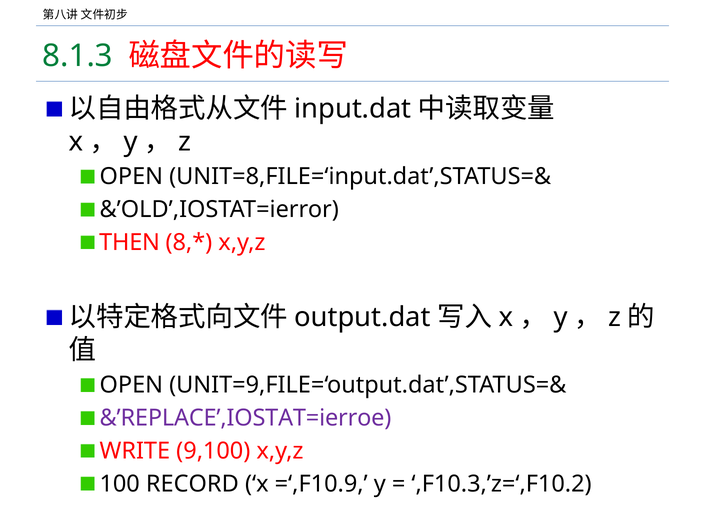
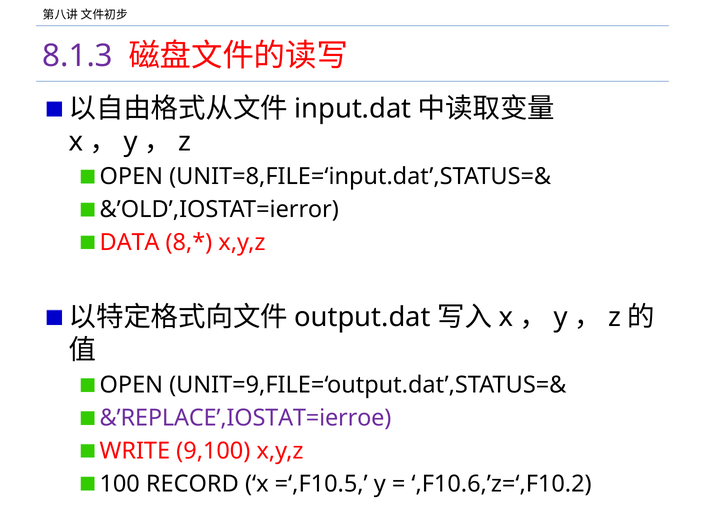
8.1.3 colour: green -> purple (78, 56)
THEN: THEN -> DATA (130, 242)
=‘,F10.9: =‘,F10.9 -> =‘,F10.5 (321, 484)
,F10.3,’z=‘,F10.2: ,F10.3,’z=‘,F10.2 -> ,F10.6,’z=‘,F10.2 (502, 484)
